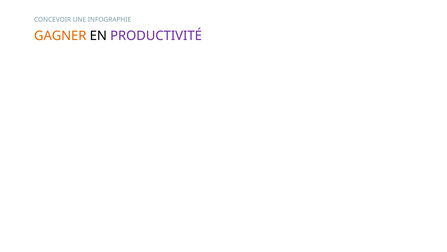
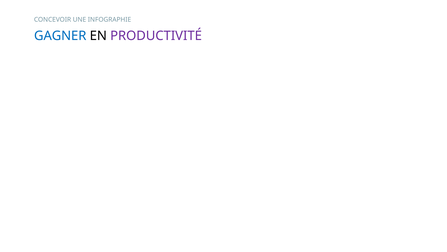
GAGNER colour: orange -> blue (60, 36)
